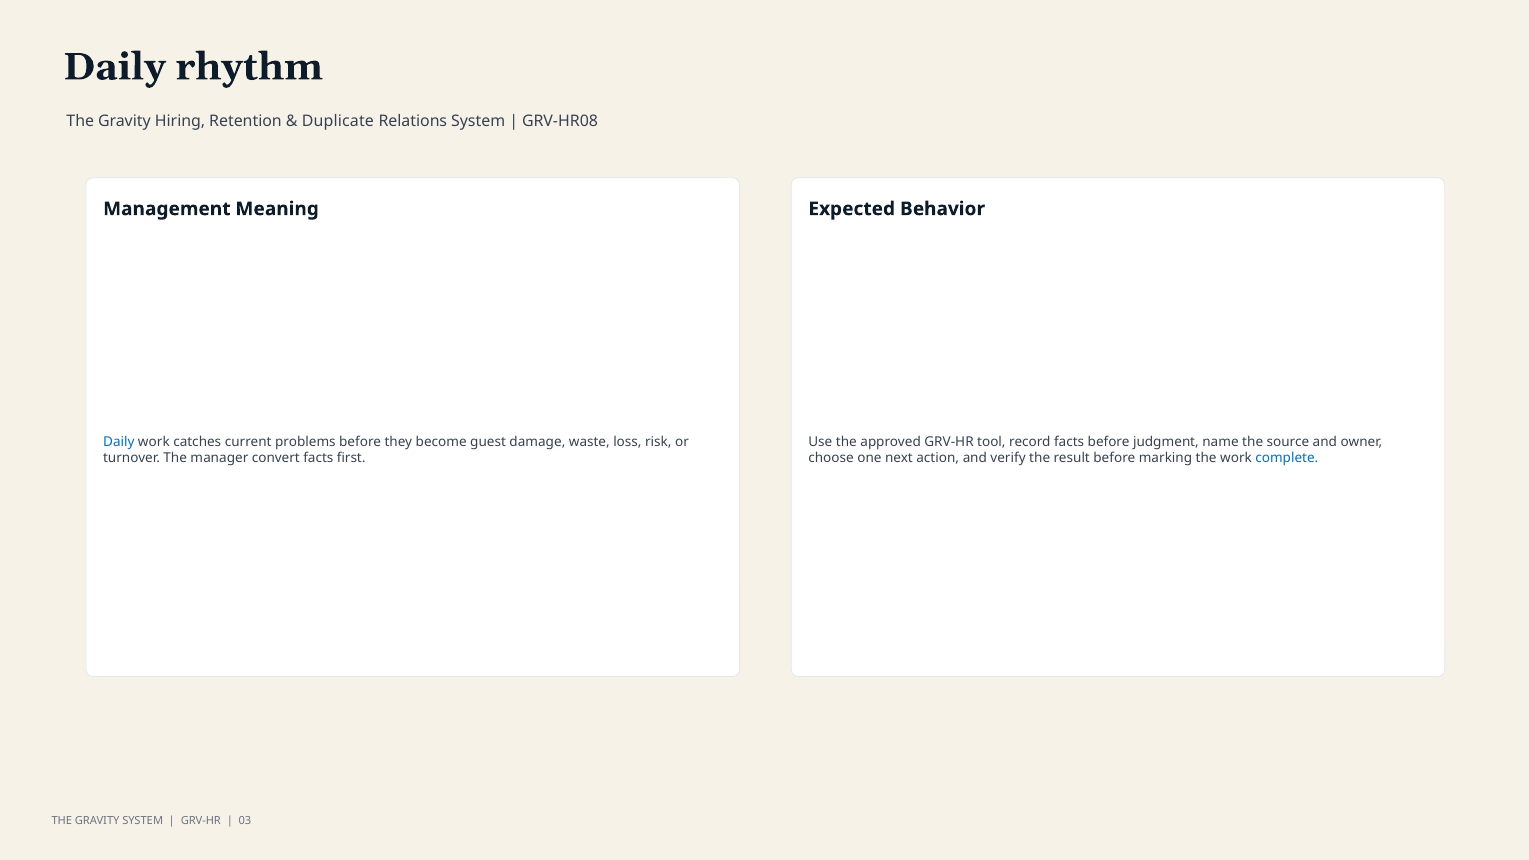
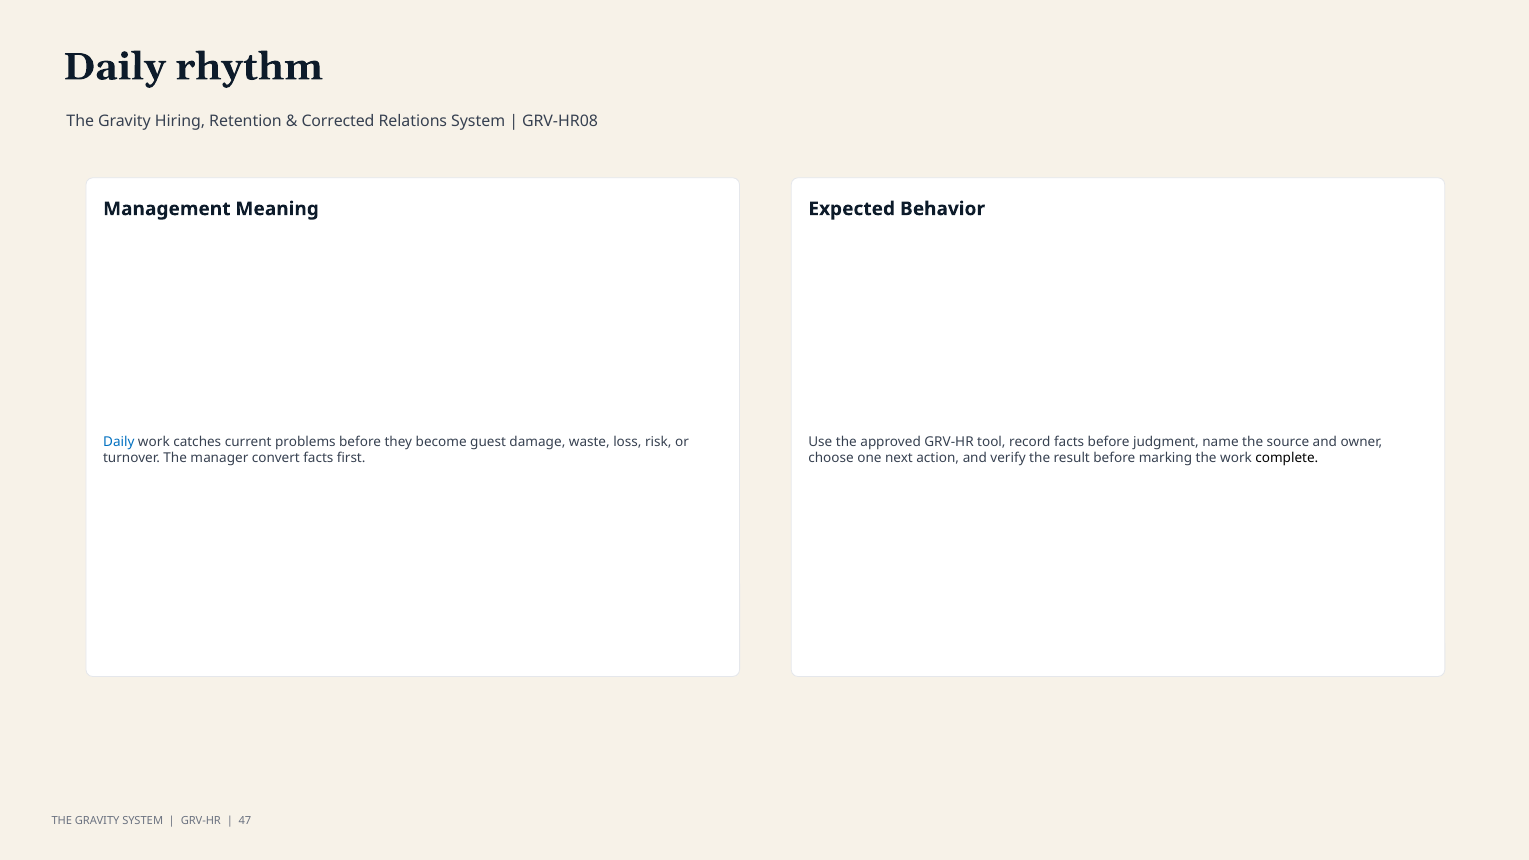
Duplicate: Duplicate -> Corrected (338, 121)
complete colour: blue -> black (1287, 458)
03: 03 -> 47 (245, 821)
